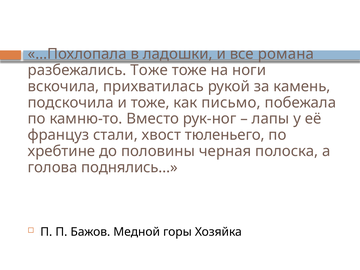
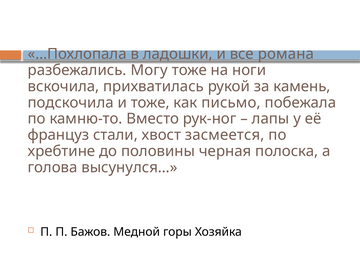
разбежались Тоже: Тоже -> Могу (149, 70)
тюленьего: тюленьего -> засмеется (225, 135)
поднялись…: поднялись… -> высунулся… (129, 167)
